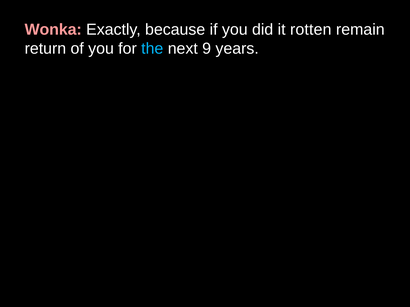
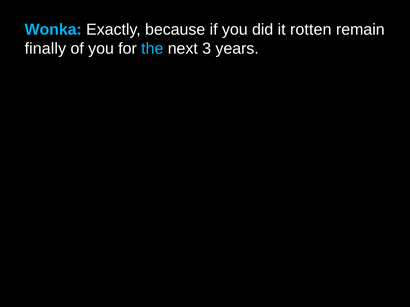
Wonka colour: pink -> light blue (53, 29)
return: return -> finally (45, 49)
9: 9 -> 3 (207, 49)
